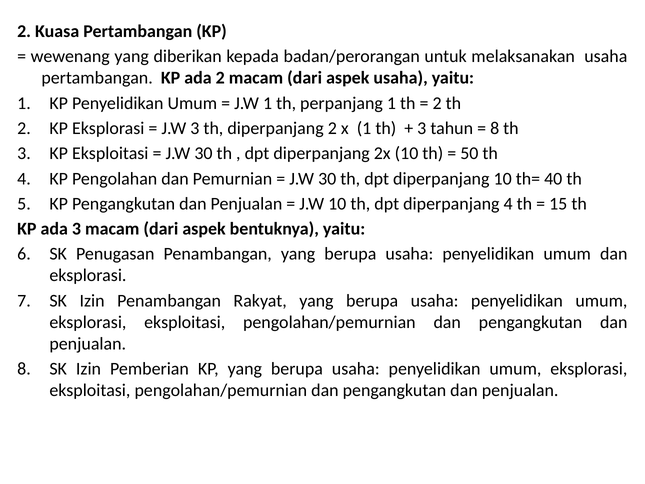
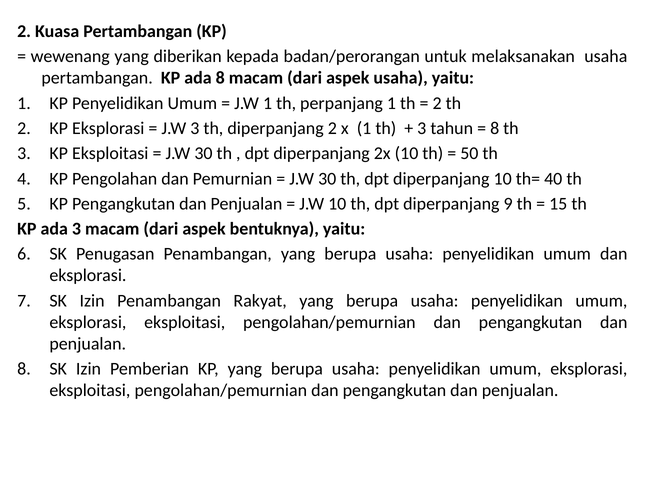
ada 2: 2 -> 8 (220, 78)
diperpanjang 4: 4 -> 9 (508, 204)
